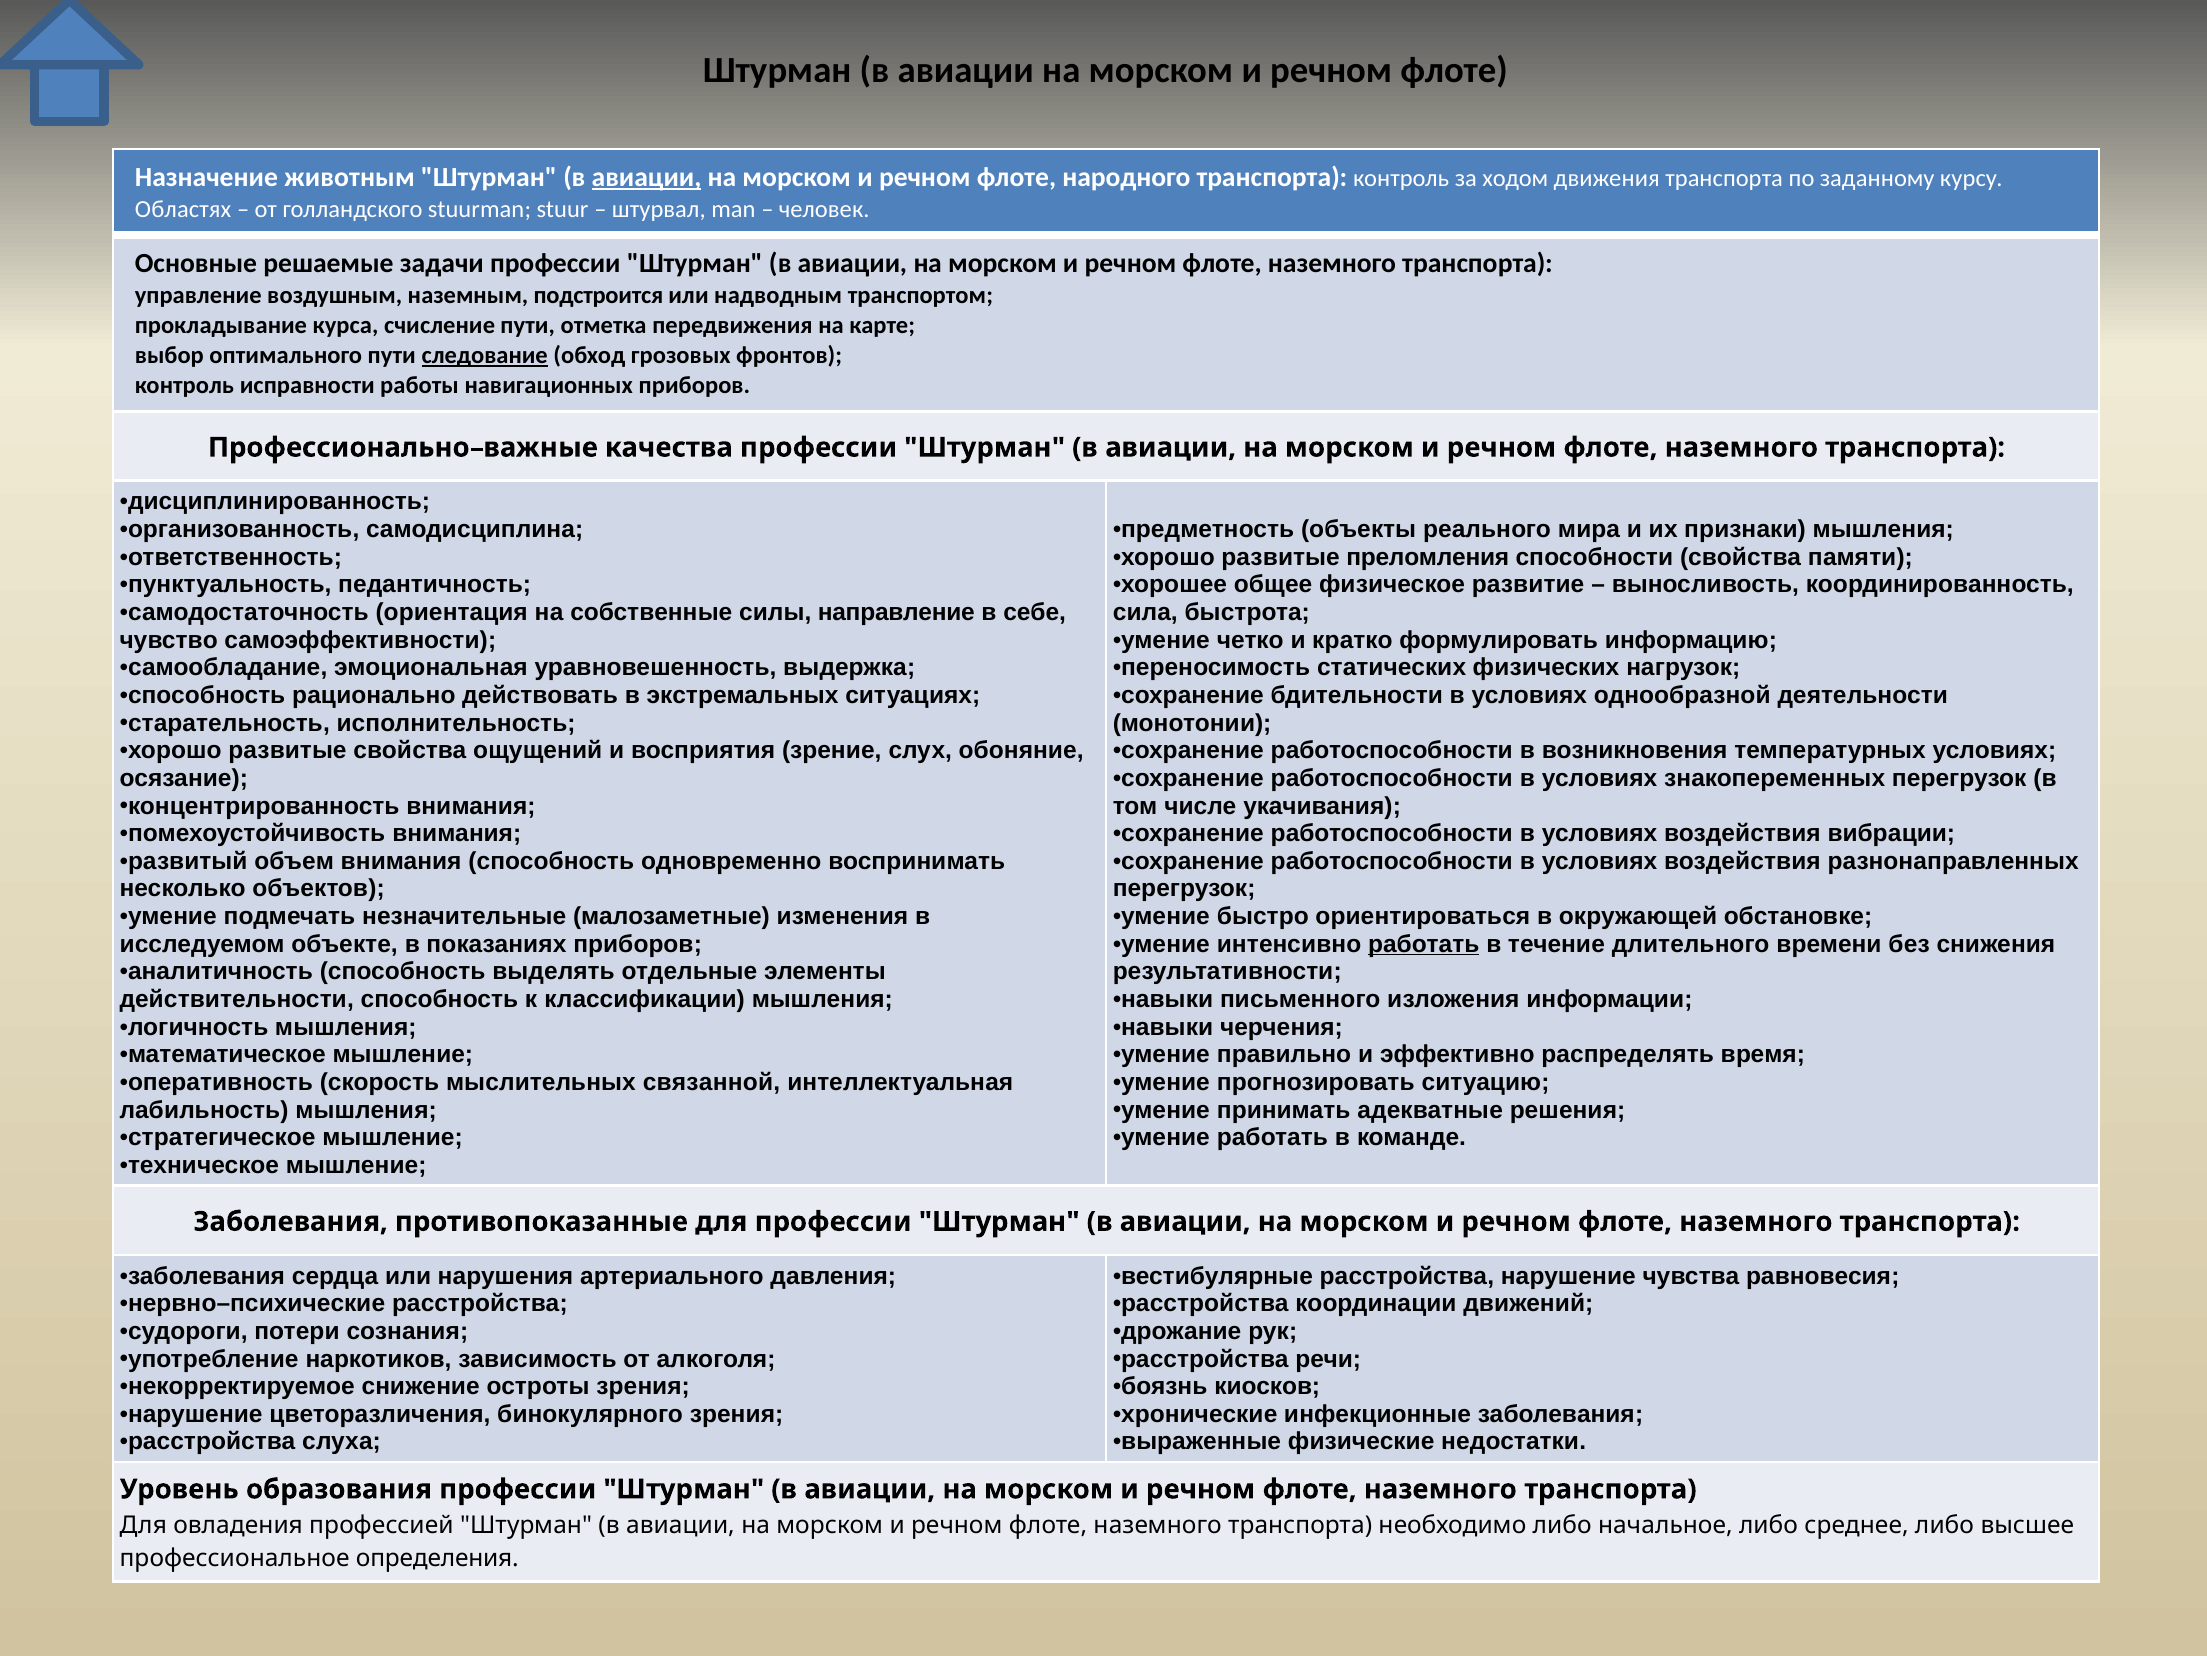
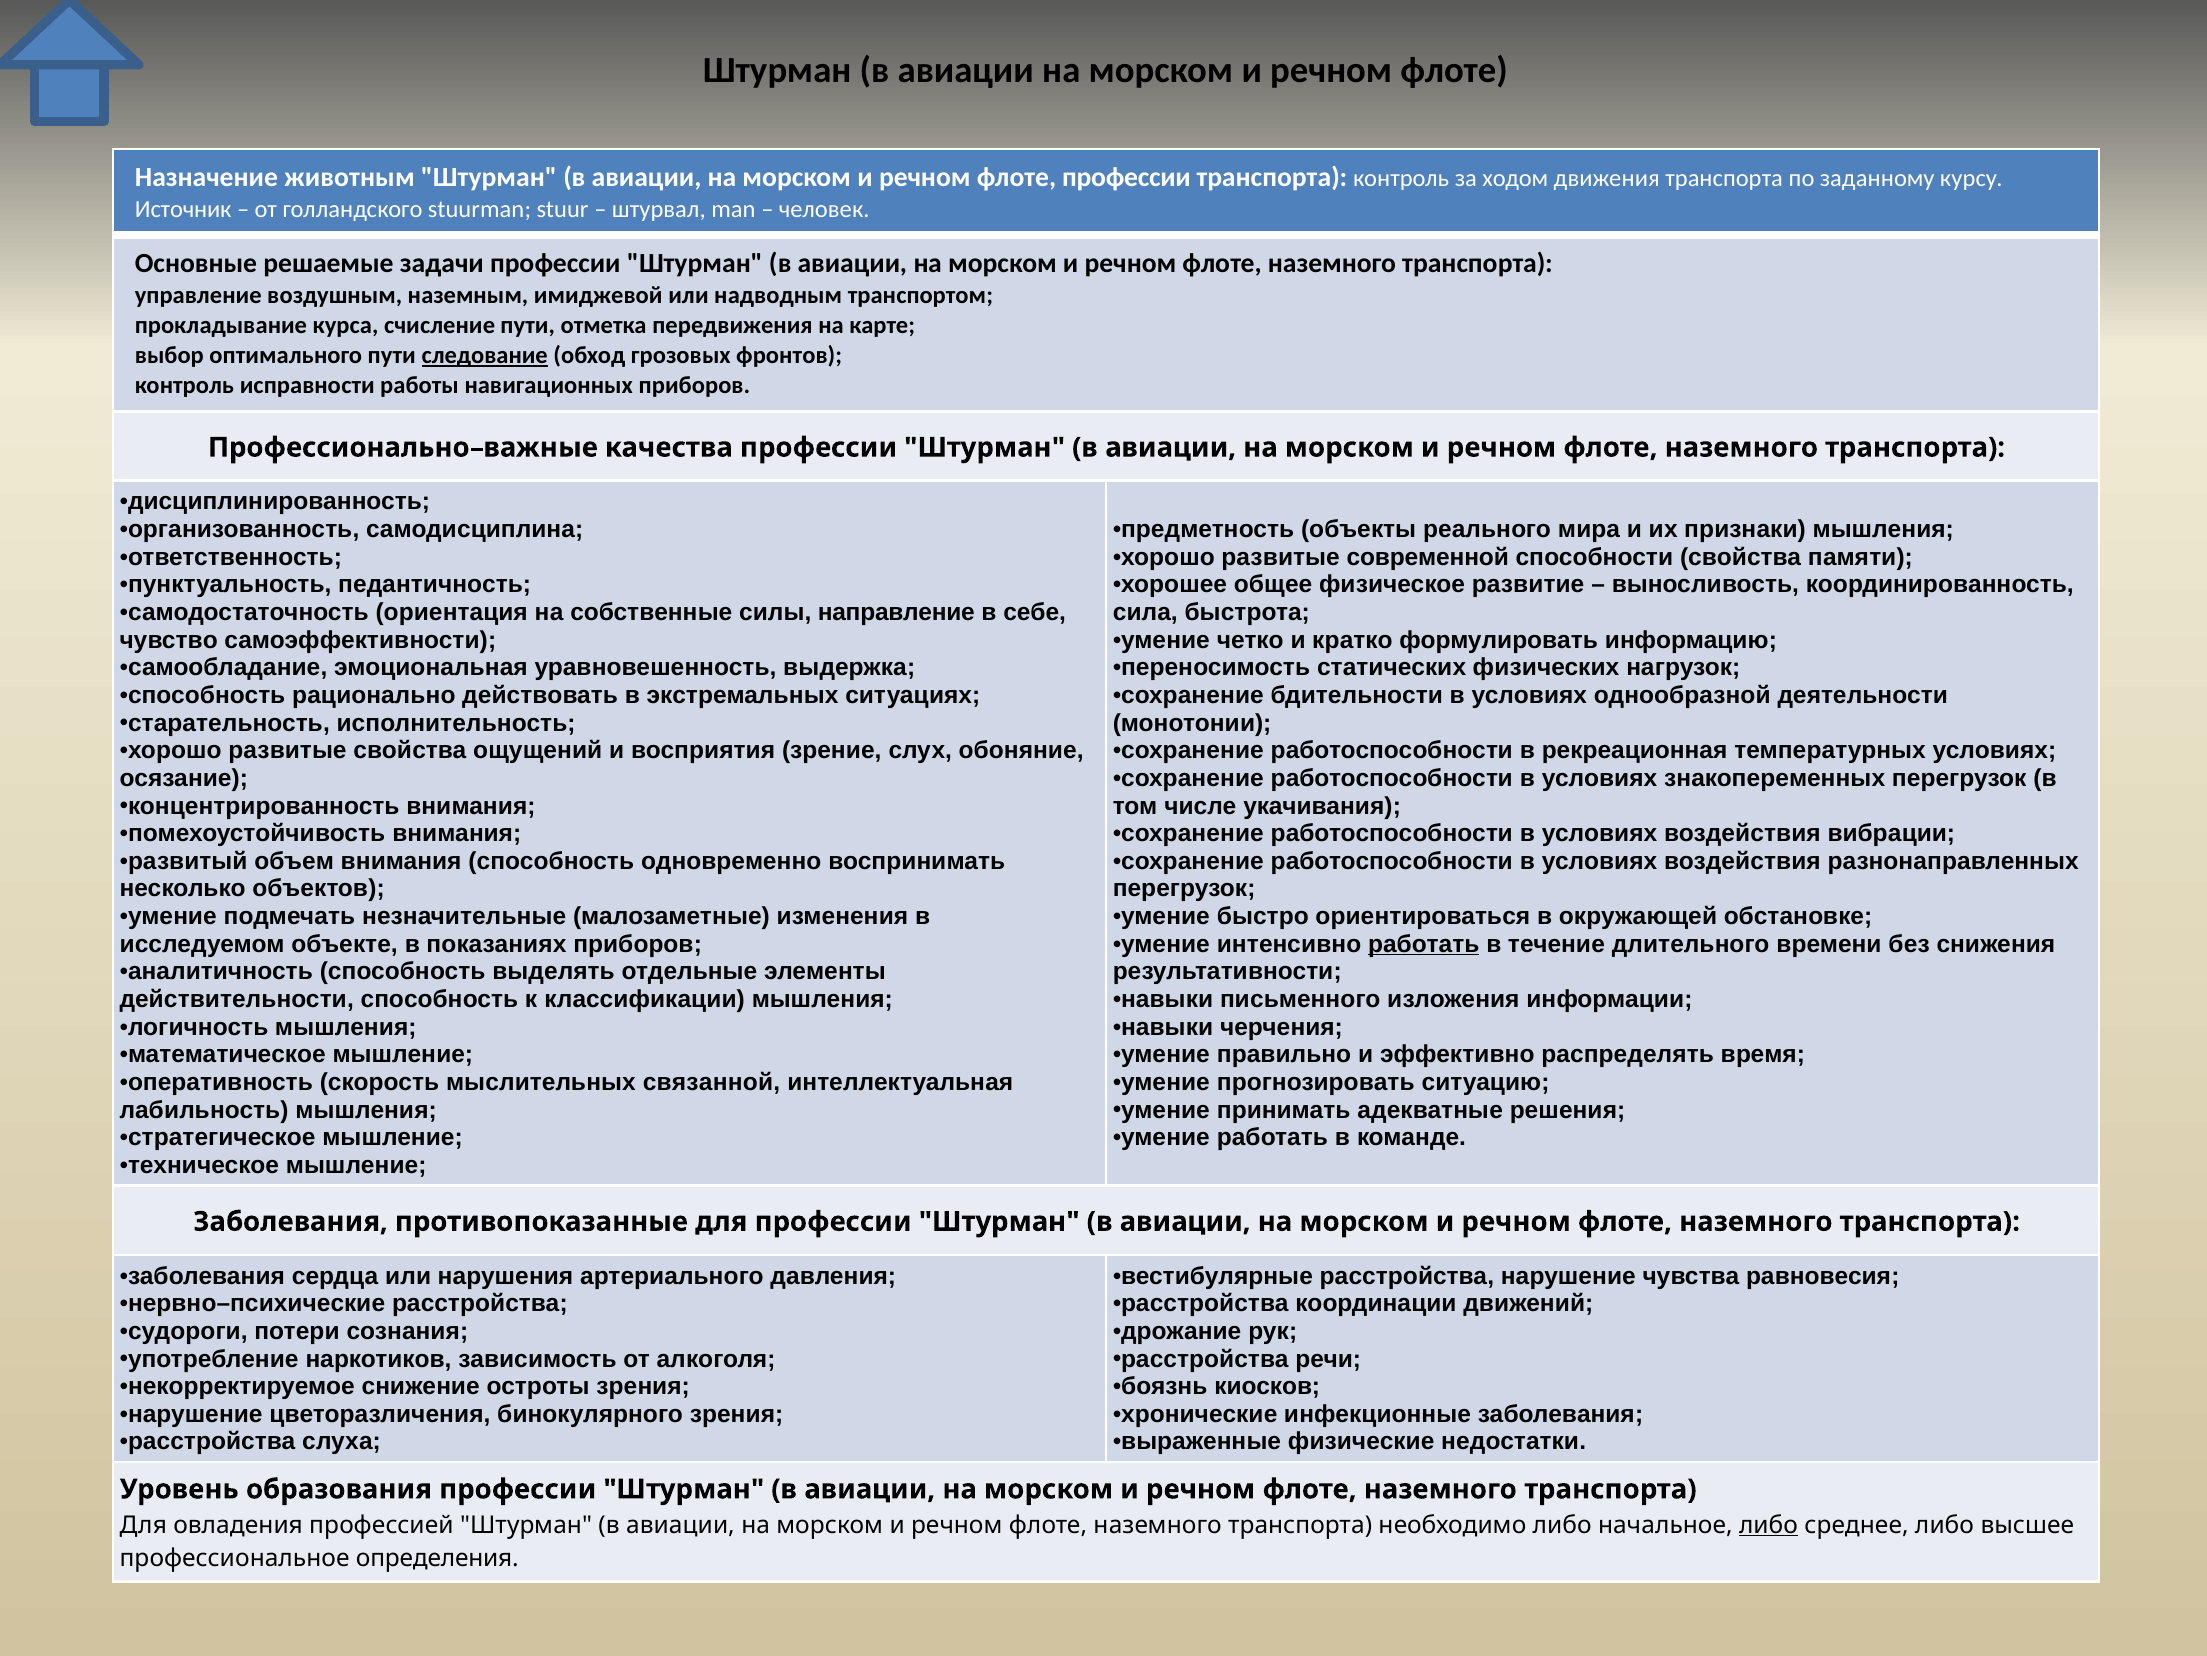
авиации underline: present -> none (647, 177)
флоте народного: народного -> профессии (1127, 177)
Областях: Областях -> Источник (183, 209)
подстроится: подстроится -> имиджевой (598, 295)
преломления: преломления -> современной (1428, 557)
возникновения: возникновения -> рекреационная (1635, 750)
либо underline: none -> present (1769, 1524)
